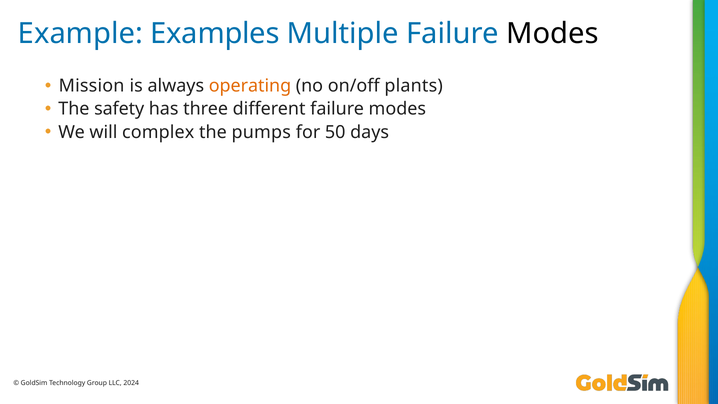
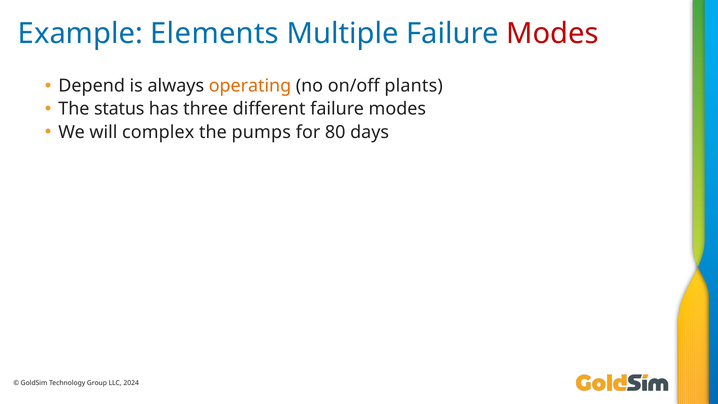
Examples: Examples -> Elements (215, 33)
Modes colour: black -> red (553, 33)
Mission: Mission -> Depend (92, 86)
safety: safety -> status (119, 109)
50: 50 -> 80 (335, 132)
